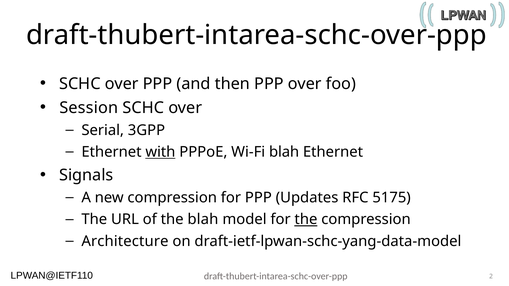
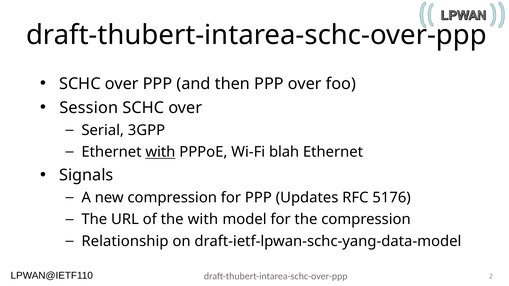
5175: 5175 -> 5176 (392, 198)
the blah: blah -> with (203, 220)
the underline: present -> none (306, 220)
Architecture: Architecture -> Relationship (125, 241)
